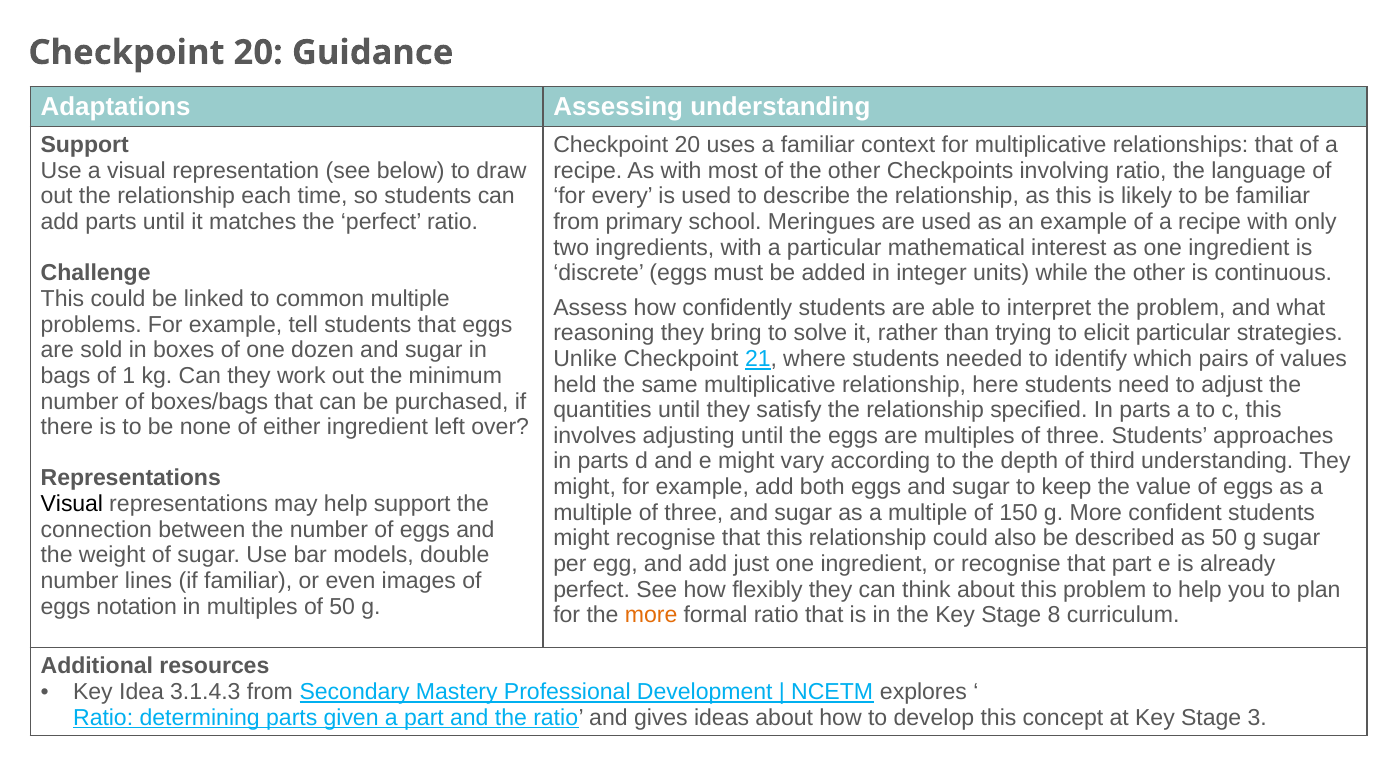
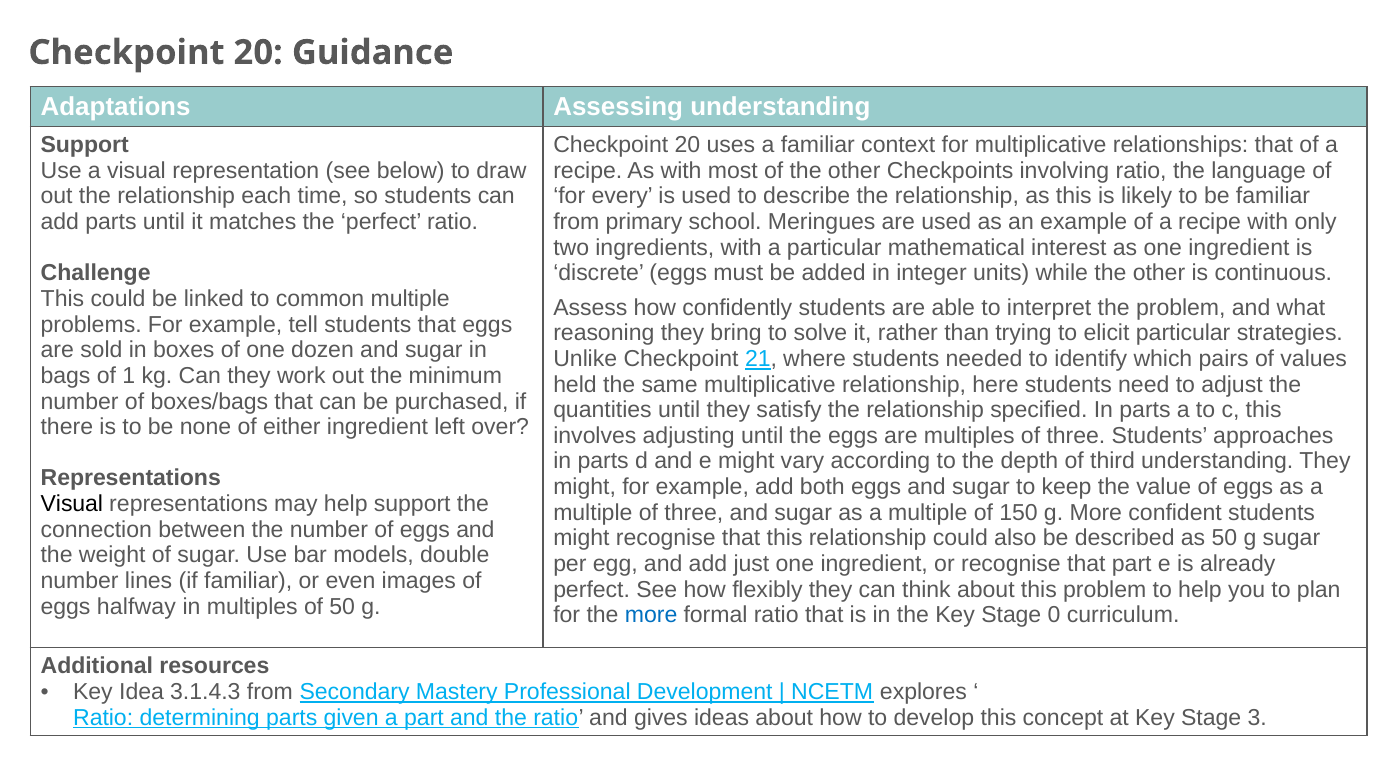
notation: notation -> halfway (136, 607)
more colour: orange -> blue (651, 615)
8: 8 -> 0 (1054, 615)
